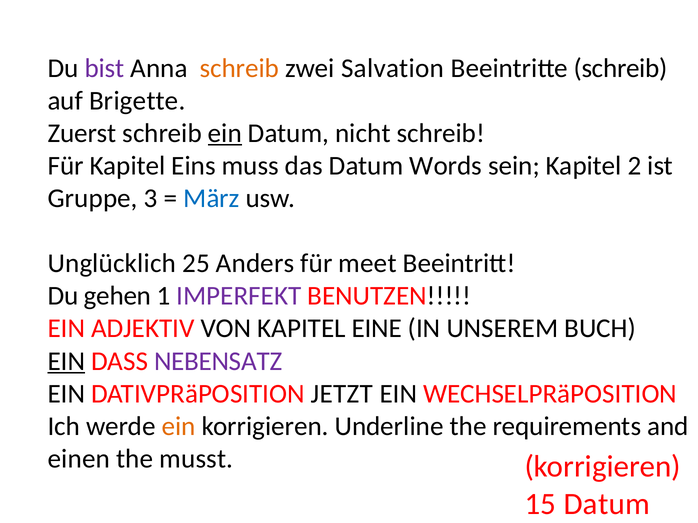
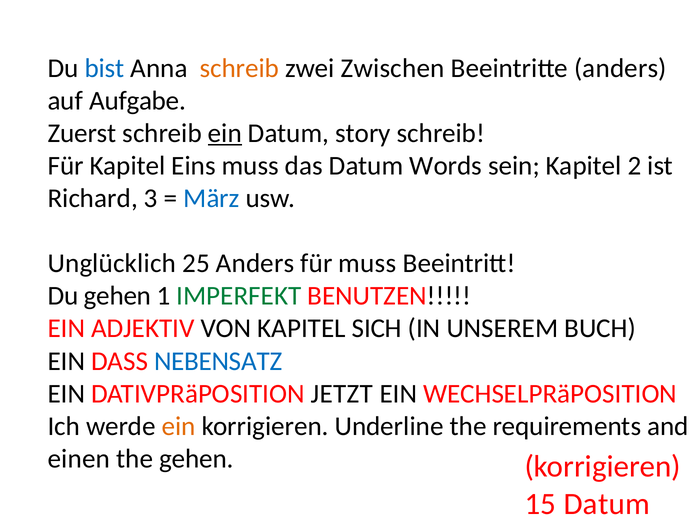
bist colour: purple -> blue (104, 68)
Salvation: Salvation -> Zwischen (393, 68)
Beeintritte schreib: schreib -> anders (620, 68)
Brigette: Brigette -> Aufgabe (137, 101)
nicht: nicht -> story (363, 133)
Gruppe: Gruppe -> Richard (93, 198)
für meet: meet -> muss (367, 264)
IMPERFEKT colour: purple -> green (239, 296)
EINE: EINE -> SICH (377, 329)
EIN underline: present -> none (66, 361)
NEBENSATZ colour: purple -> blue (218, 361)
the musst: musst -> gehen (196, 459)
